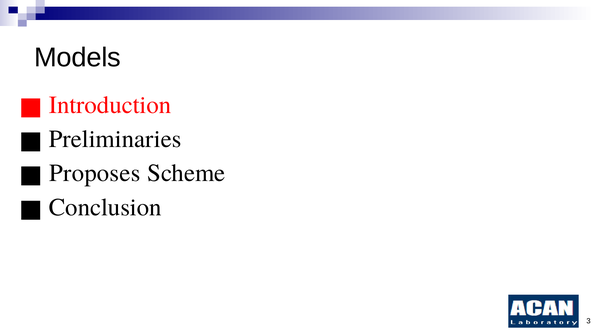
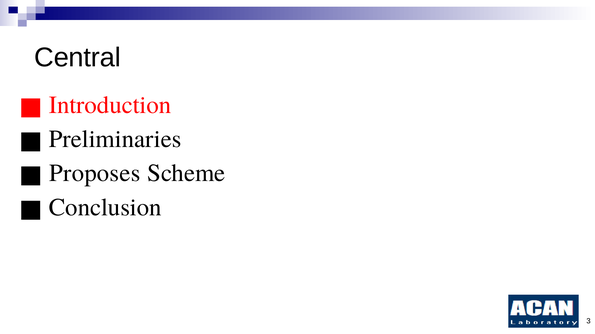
Models: Models -> Central (77, 58)
